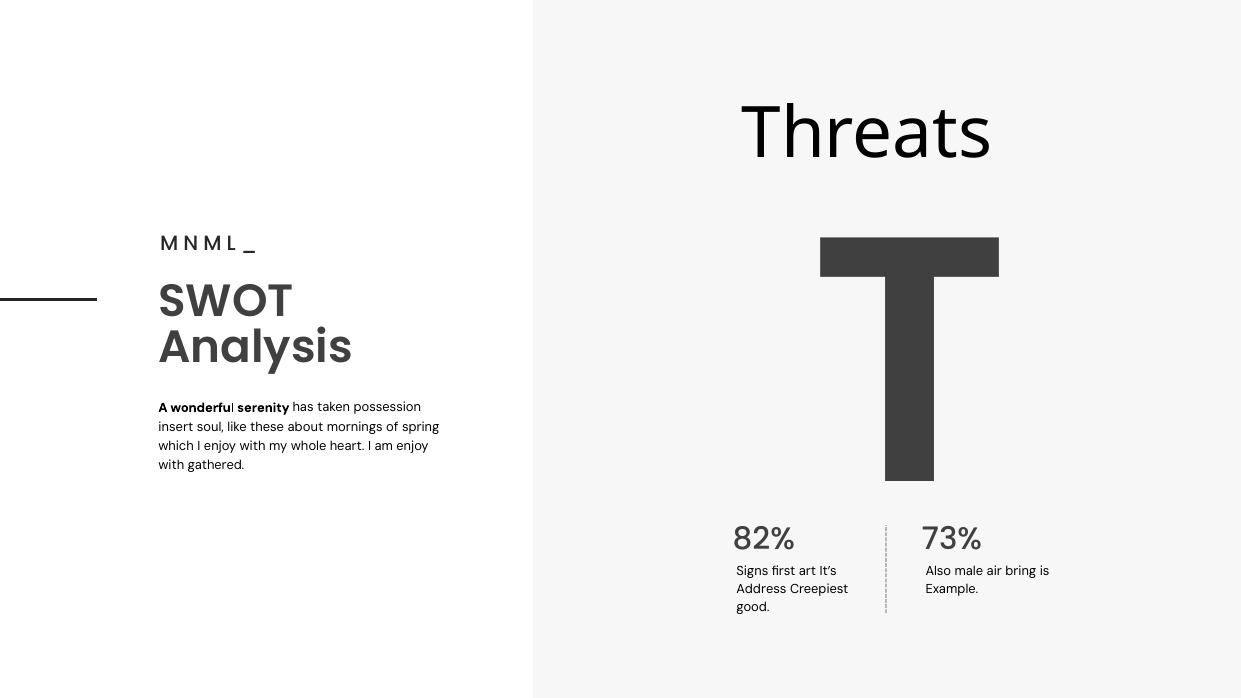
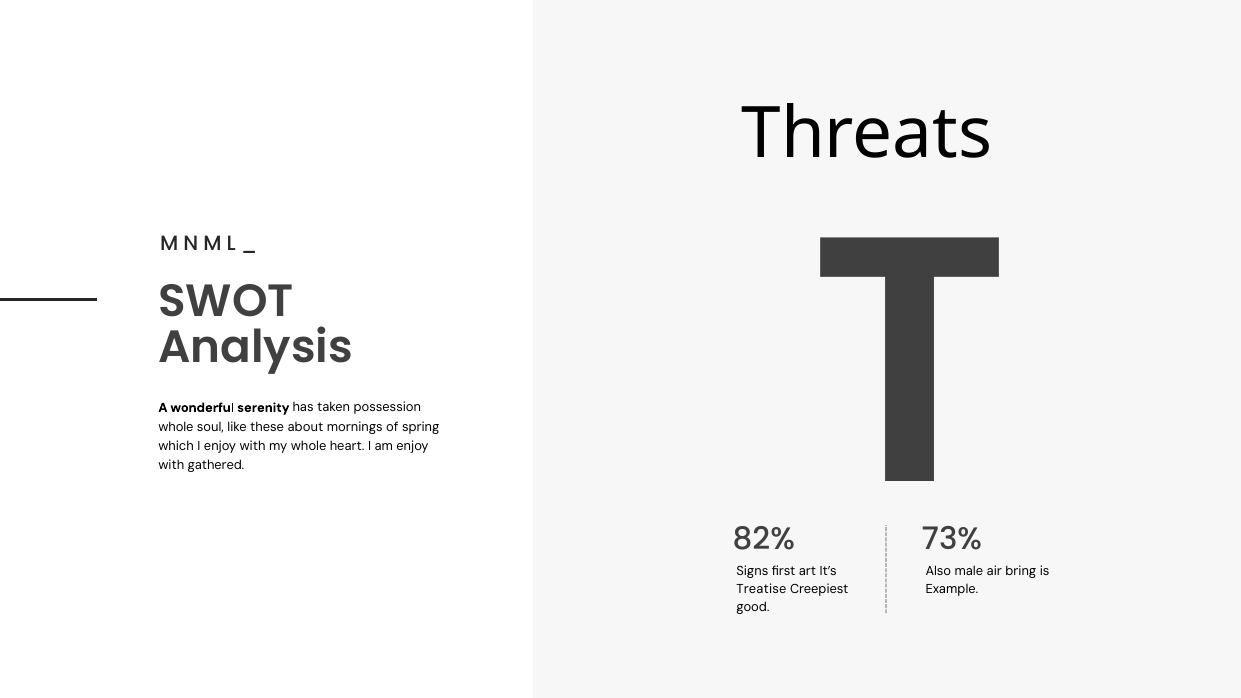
insert: insert -> whole (176, 427)
Address: Address -> Treatise (761, 590)
